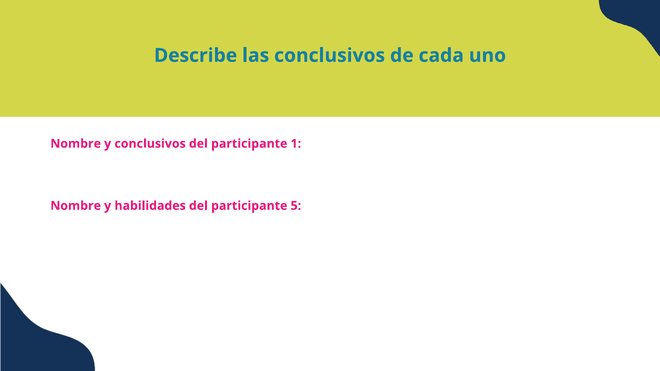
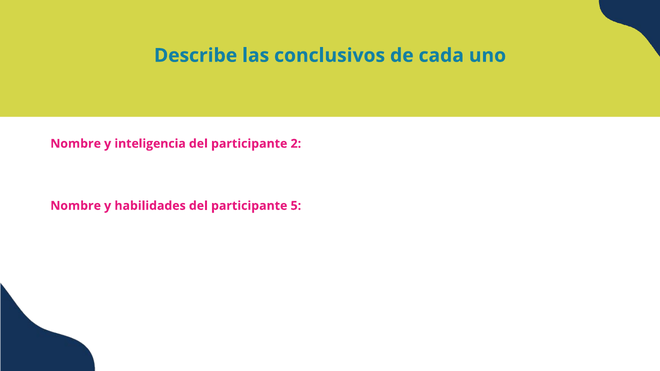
y conclusivos: conclusivos -> inteligencia (150, 144)
1: 1 -> 2 (296, 144)
